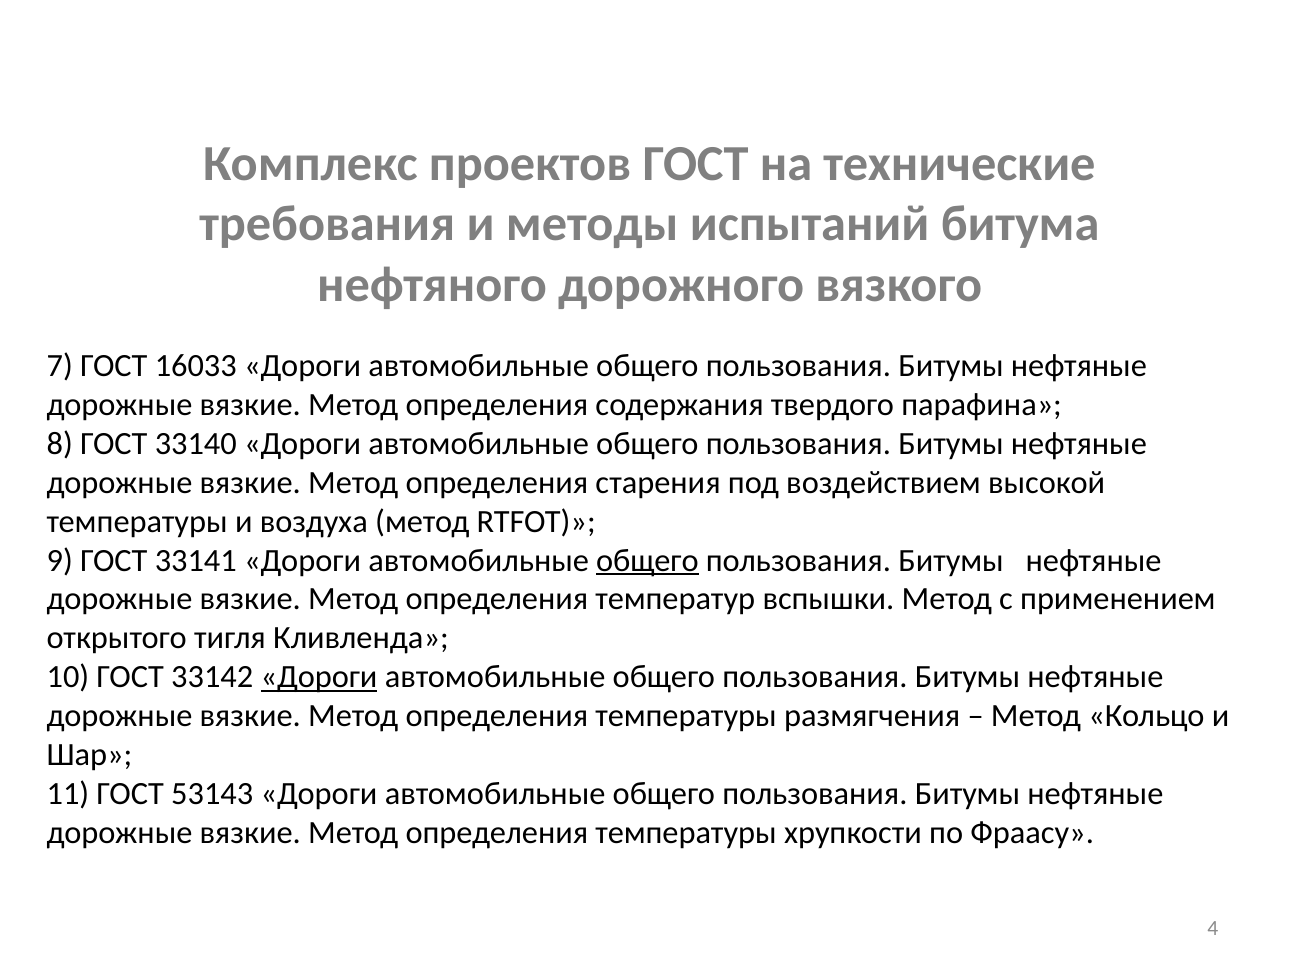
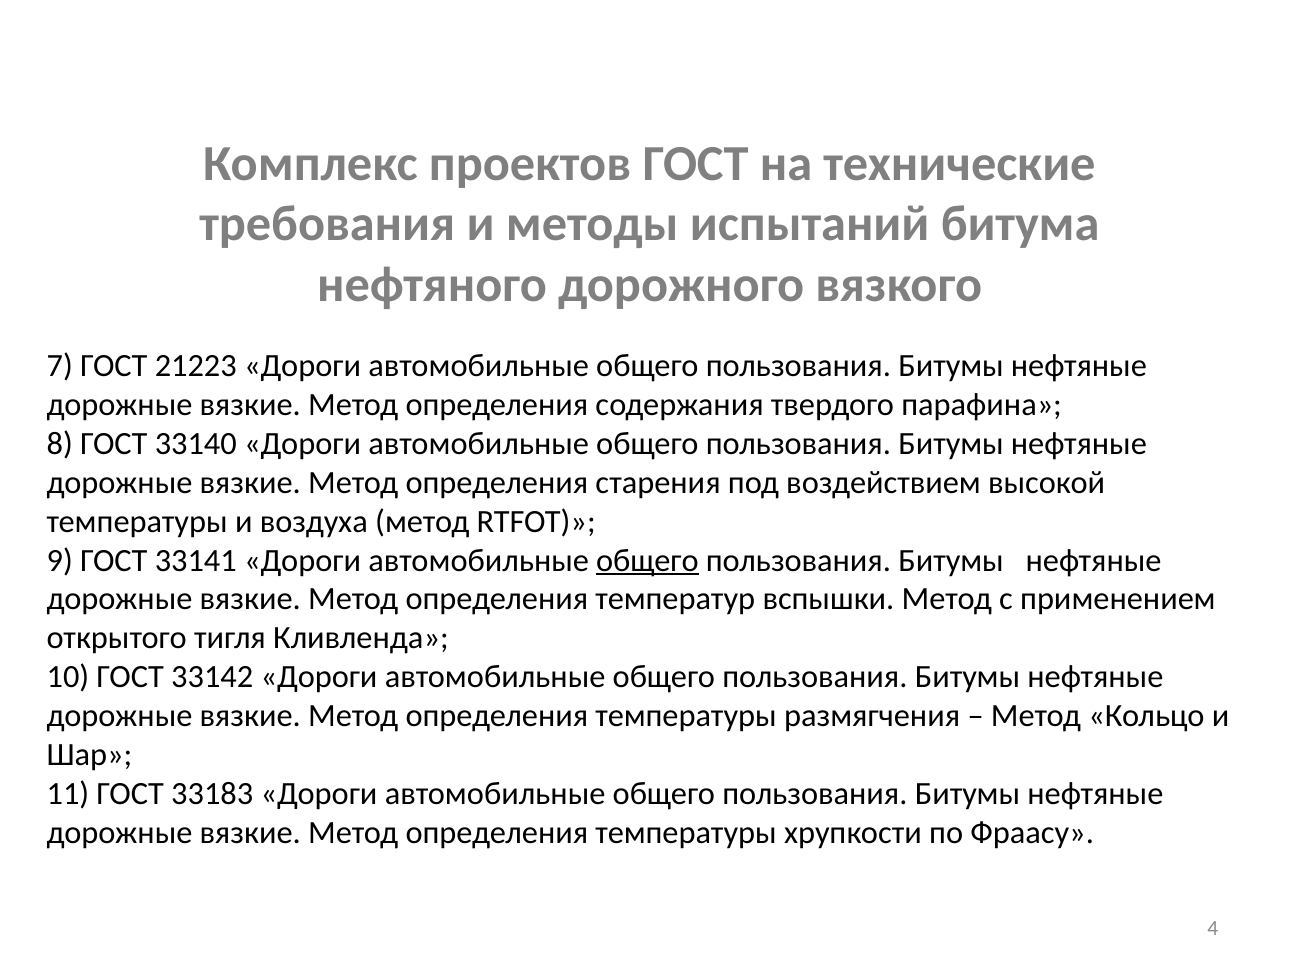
16033: 16033 -> 21223 (196, 366)
Дороги underline: present -> none (319, 677)
53143: 53143 -> 33183 (212, 794)
